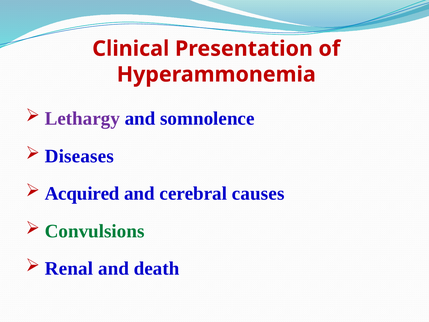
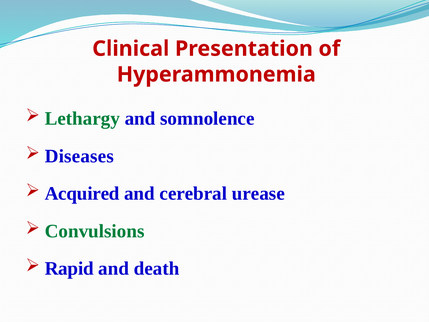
Lethargy colour: purple -> green (82, 119)
causes: causes -> urease (258, 193)
Renal: Renal -> Rapid (69, 268)
